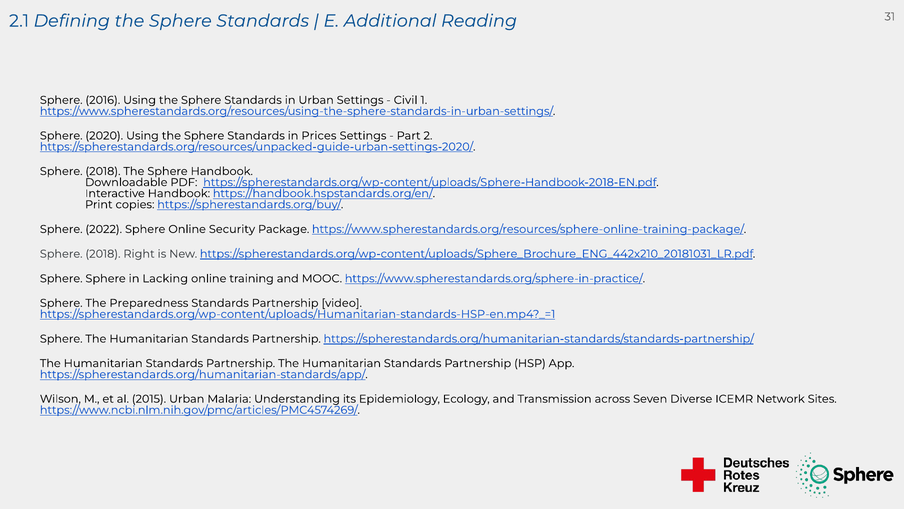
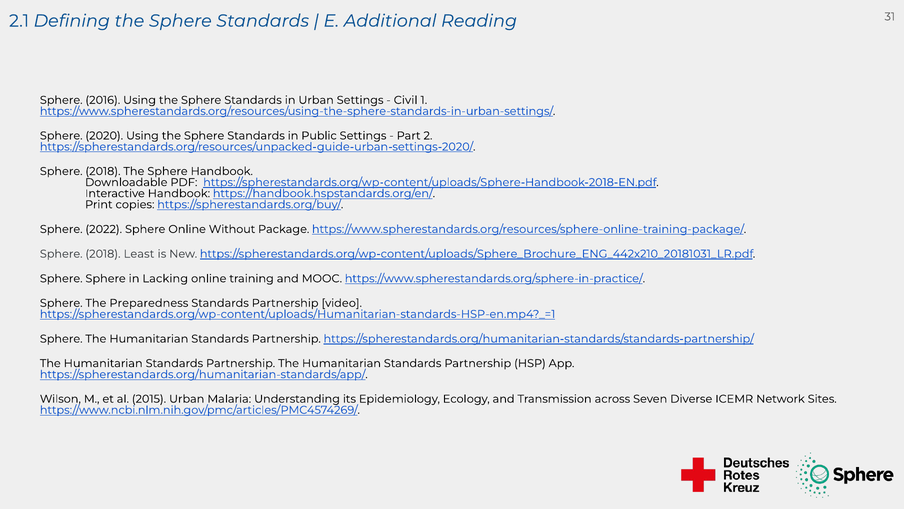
Prices: Prices -> Public (319, 136)
Security: Security -> Without (232, 229)
Right: Right -> Least (139, 254)
